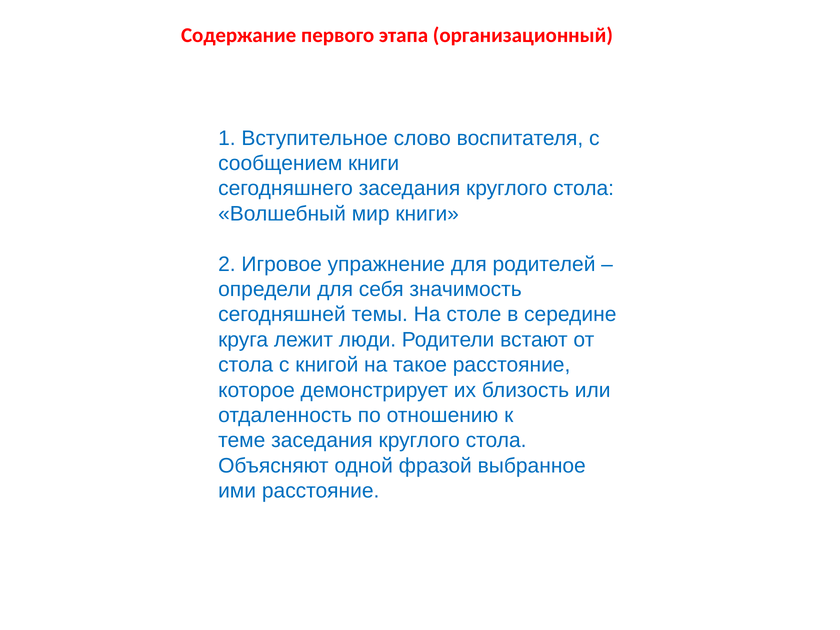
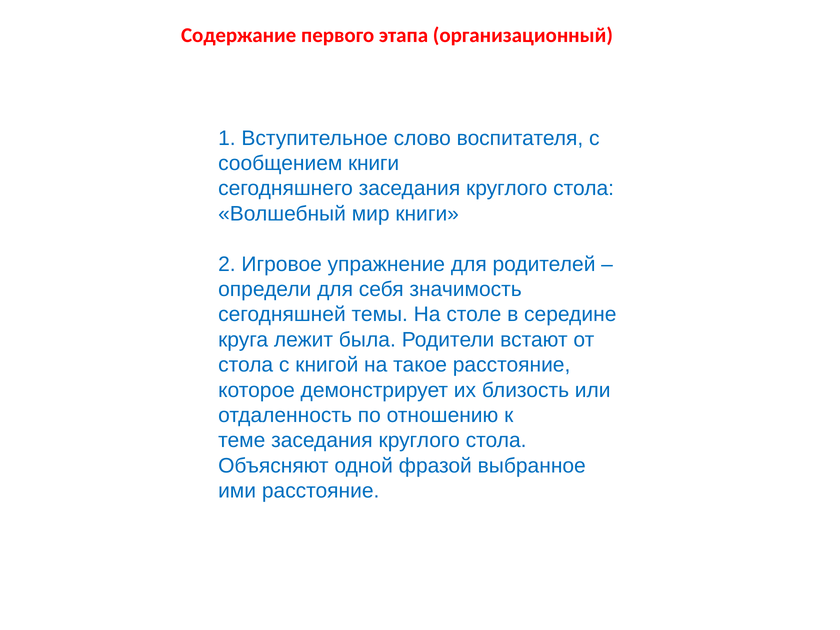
люди: люди -> была (367, 340)
